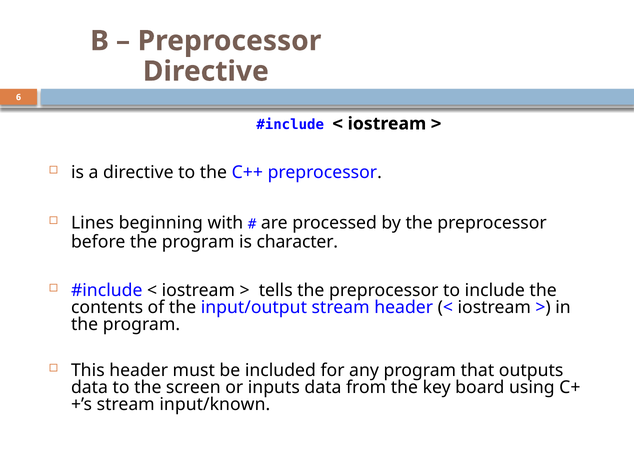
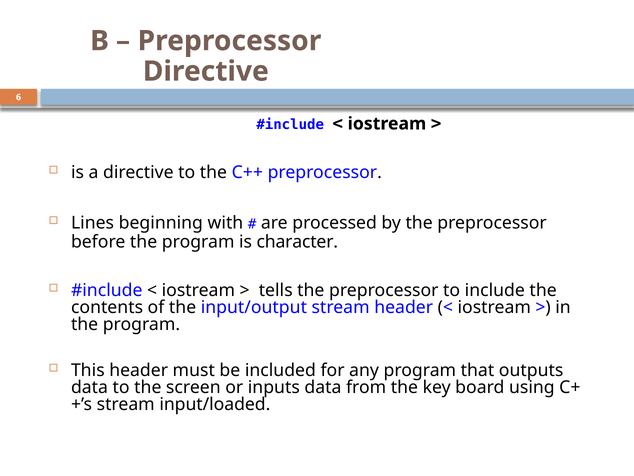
input/known: input/known -> input/loaded (215, 404)
